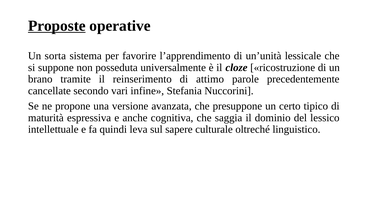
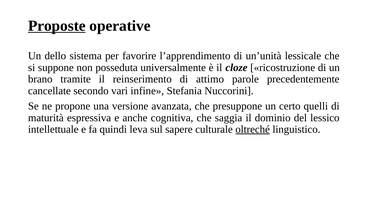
sorta: sorta -> dello (55, 56)
tipico: tipico -> quelli (316, 106)
oltreché underline: none -> present (253, 129)
